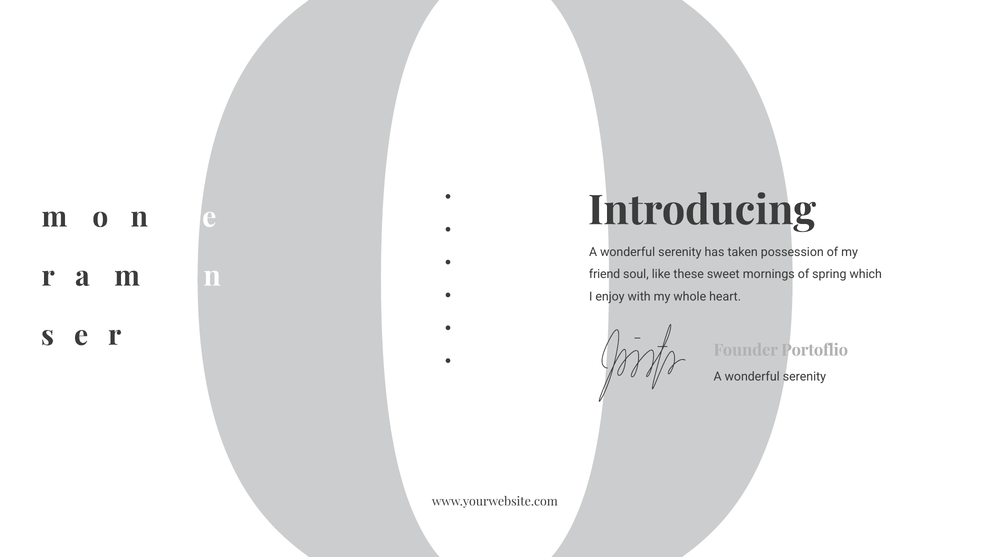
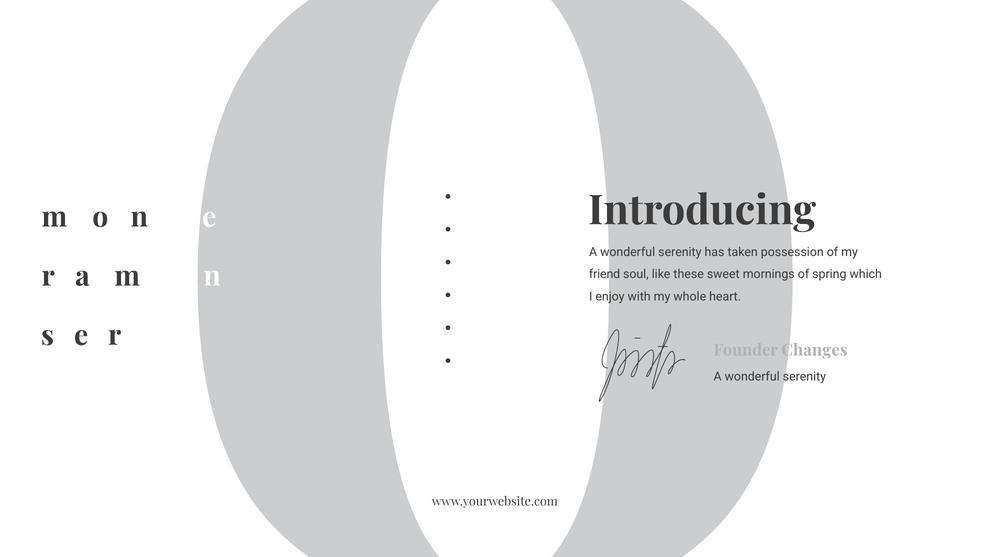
Portoflio: Portoflio -> Changes (814, 350)
